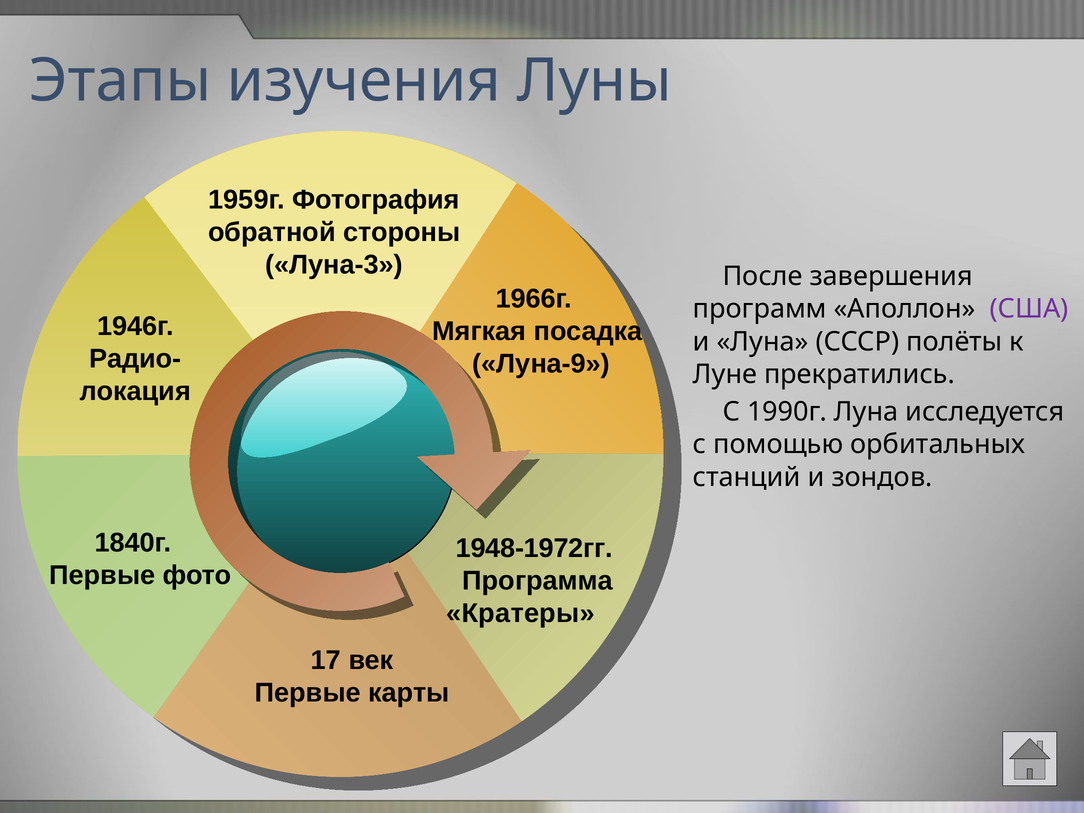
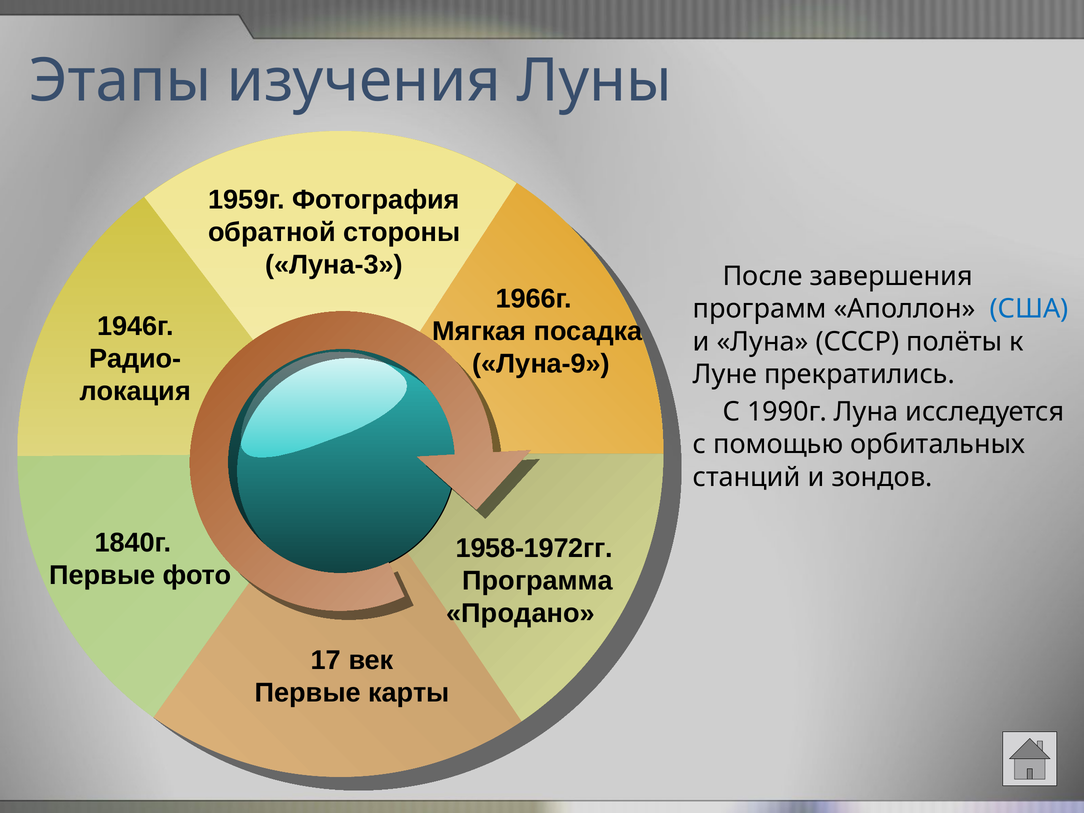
США colour: purple -> blue (1029, 309)
1948-1972гг: 1948-1972гг -> 1958-1972гг (534, 548)
Кратеры: Кратеры -> Продано (521, 613)
